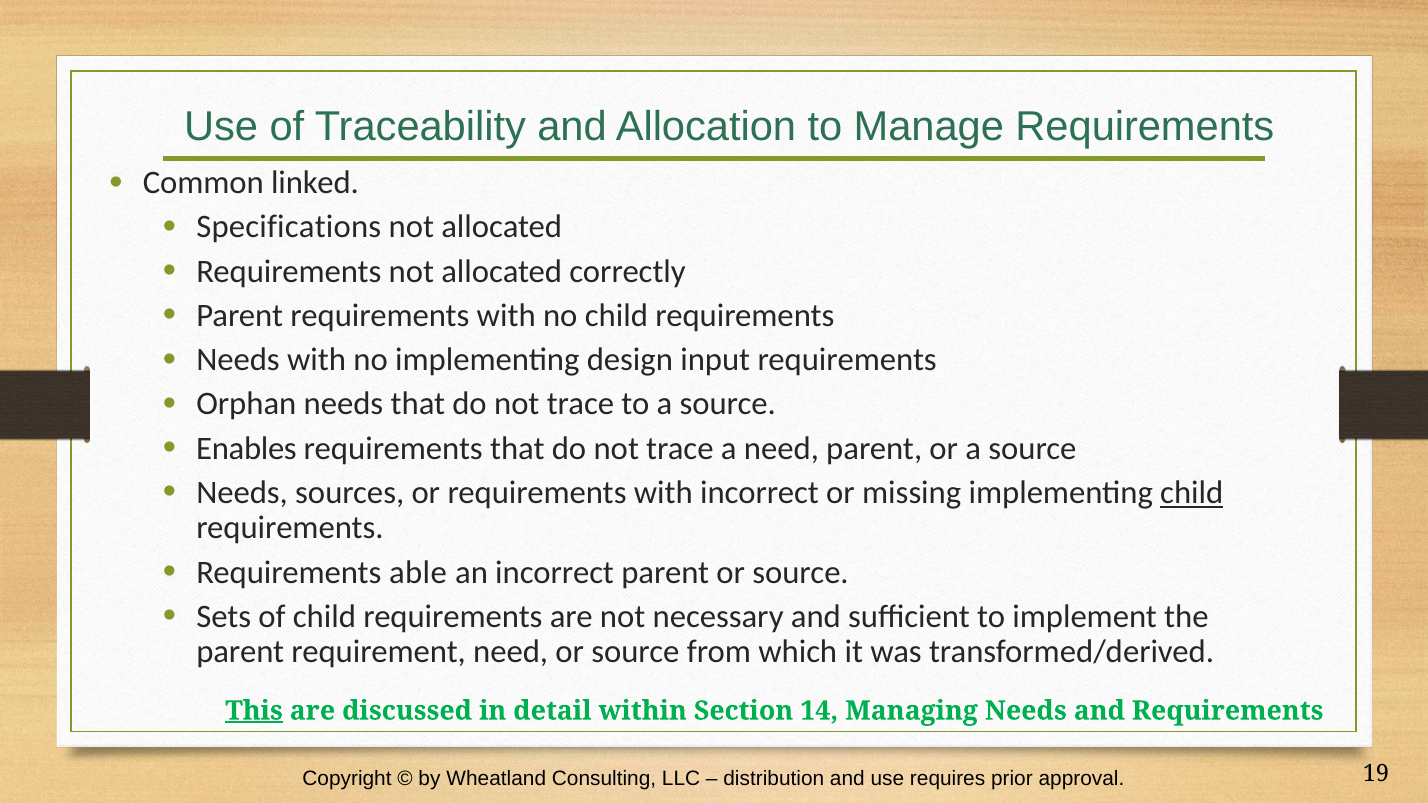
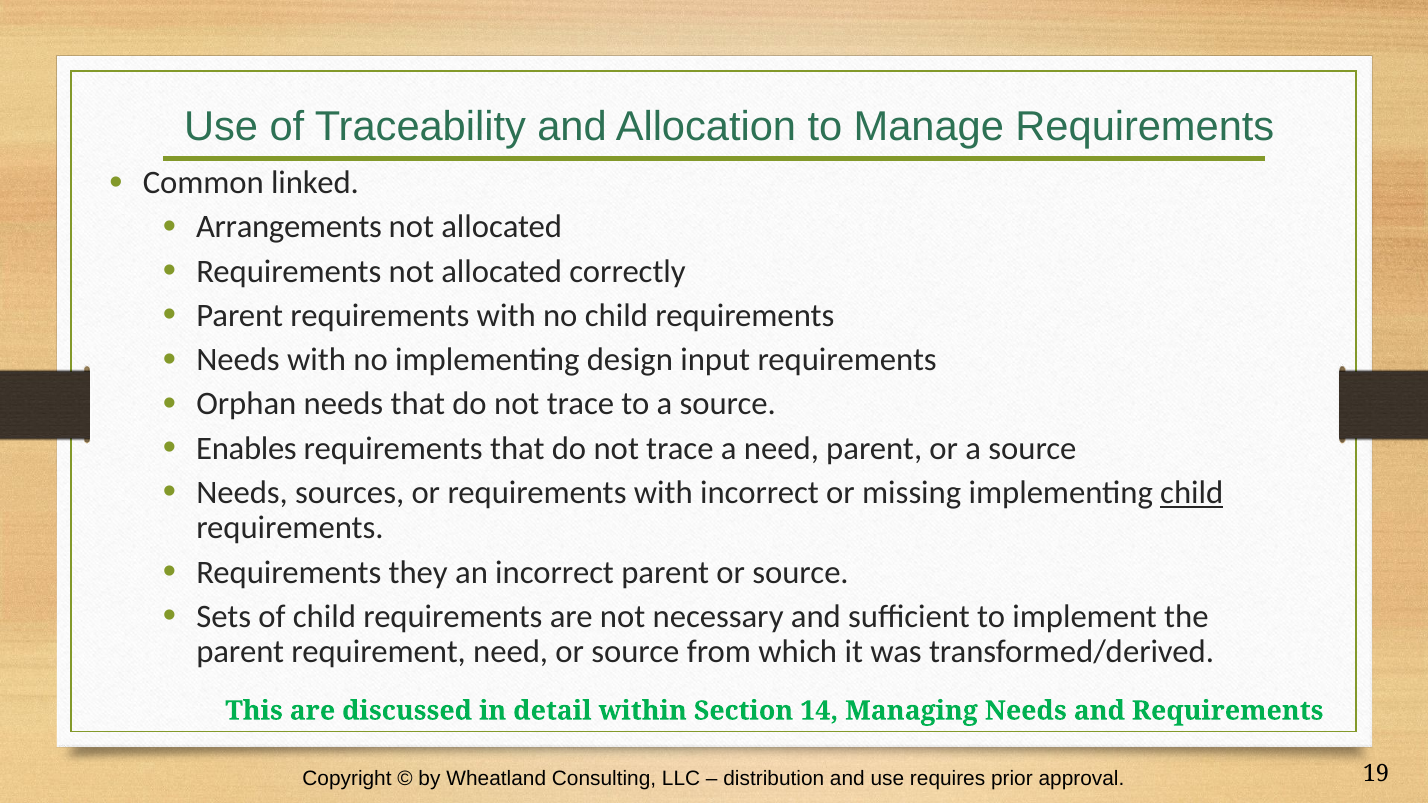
Specifications: Specifications -> Arrangements (289, 227)
able: able -> they (418, 572)
This underline: present -> none (254, 711)
